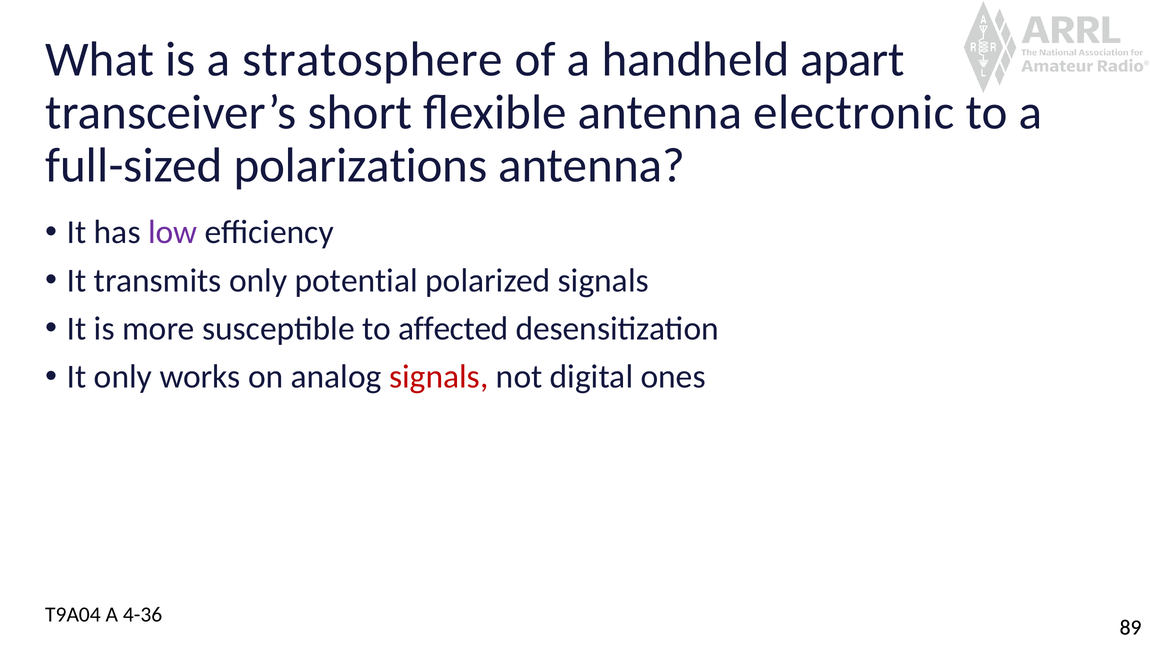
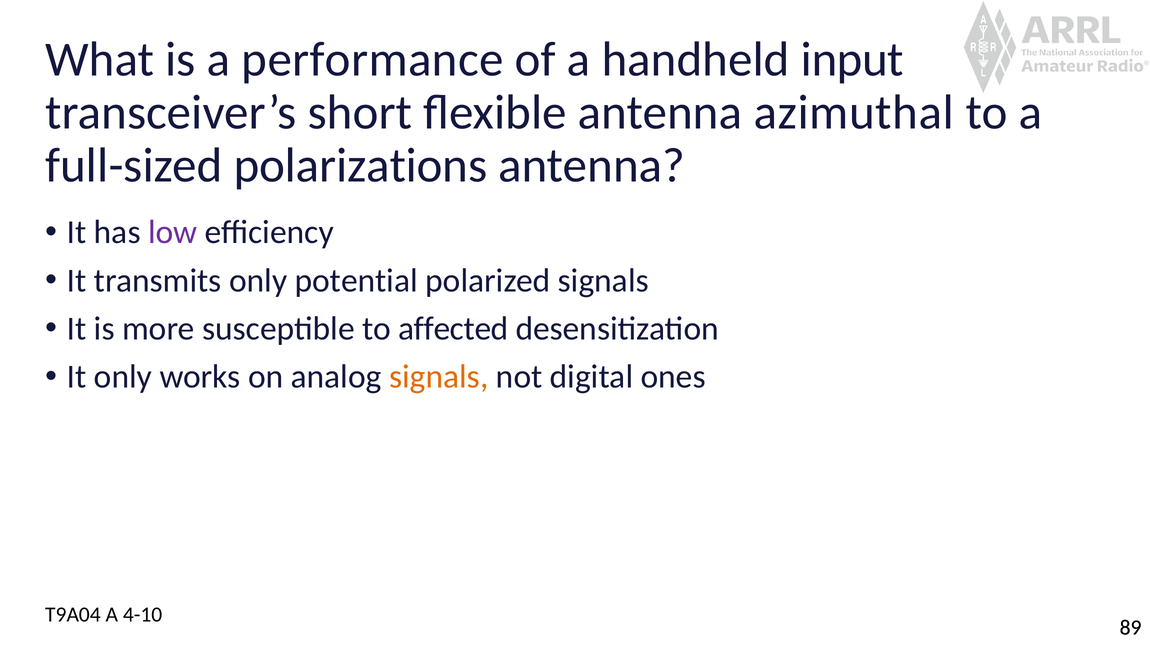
stratosphere: stratosphere -> performance (372, 59)
apart: apart -> input (852, 59)
electronic: electronic -> azimuthal (854, 112)
signals colour: red -> orange (439, 377)
4-36: 4-36 -> 4-10 (143, 615)
